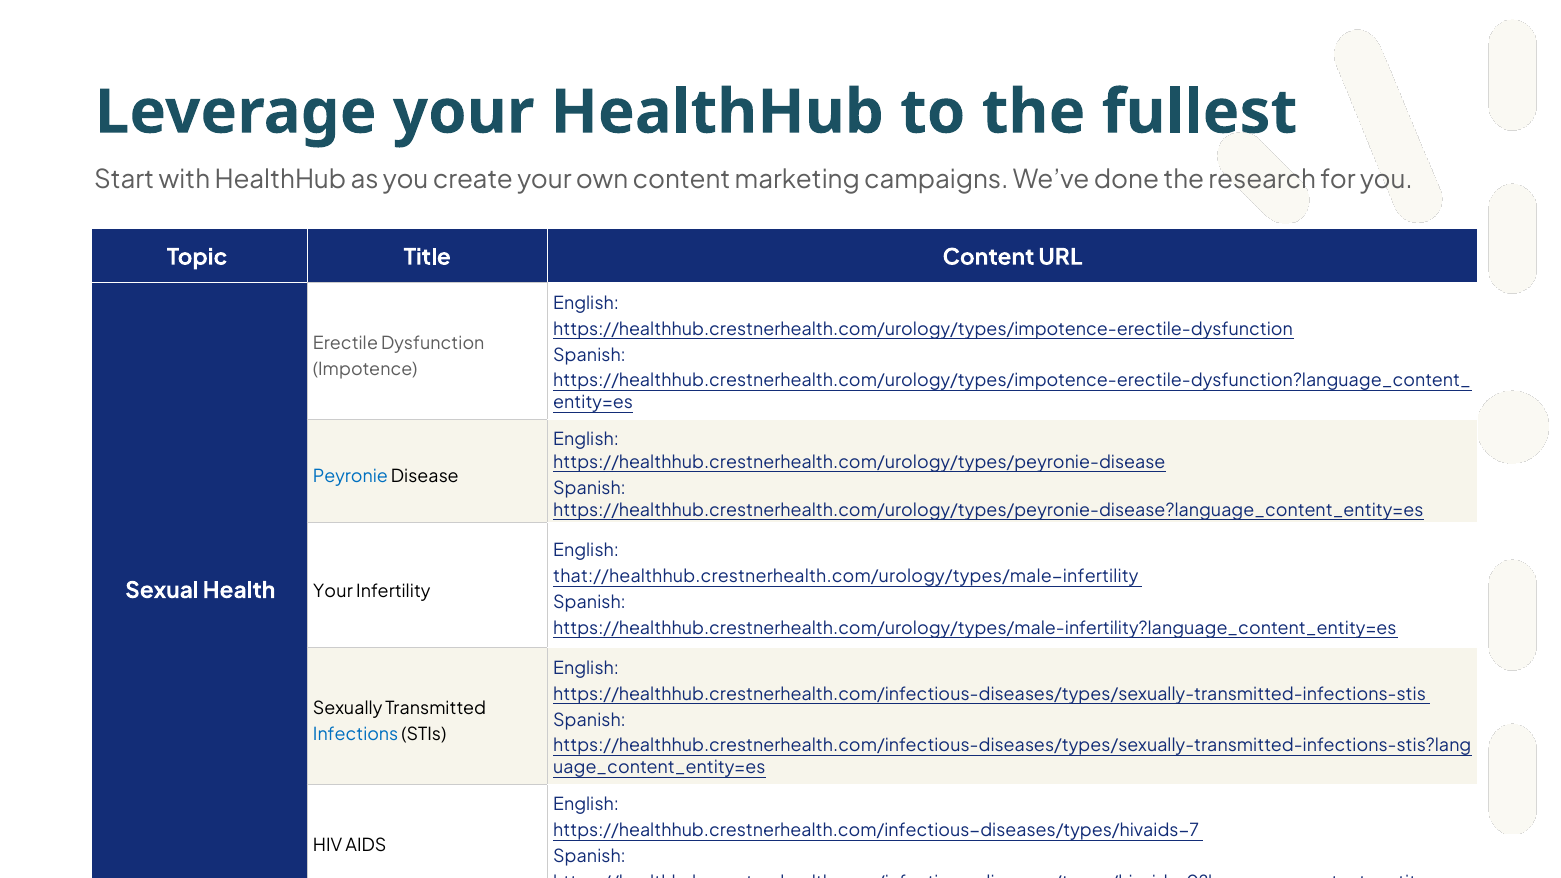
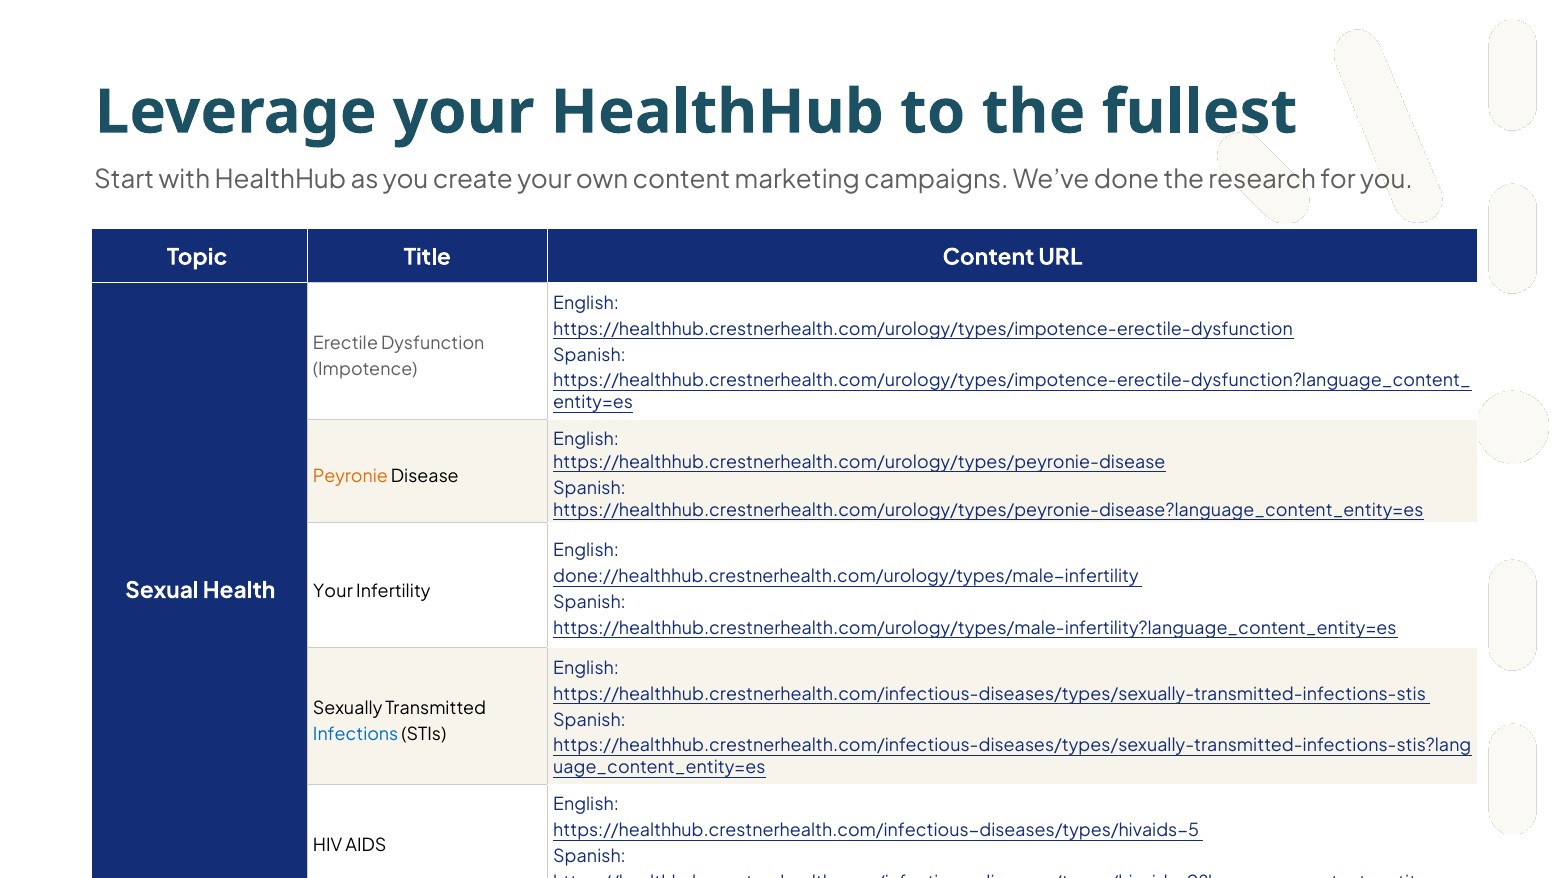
Peyronie colour: blue -> orange (350, 477)
that://healthhub.crestnerhealth.com/urology/types/male-infertility: that://healthhub.crestnerhealth.com/urology/types/male-infertility -> done://healthhub.crestnerhealth.com/urology/types/male-infertility (846, 577)
https://healthhub.crestnerhealth.com/infectious-diseases/types/hivaids-7: https://healthhub.crestnerhealth.com/infectious-diseases/types/hivaids-7 -> https://healthhub.crestnerhealth.com/infectious-diseases/types/hivaids-5 (876, 831)
